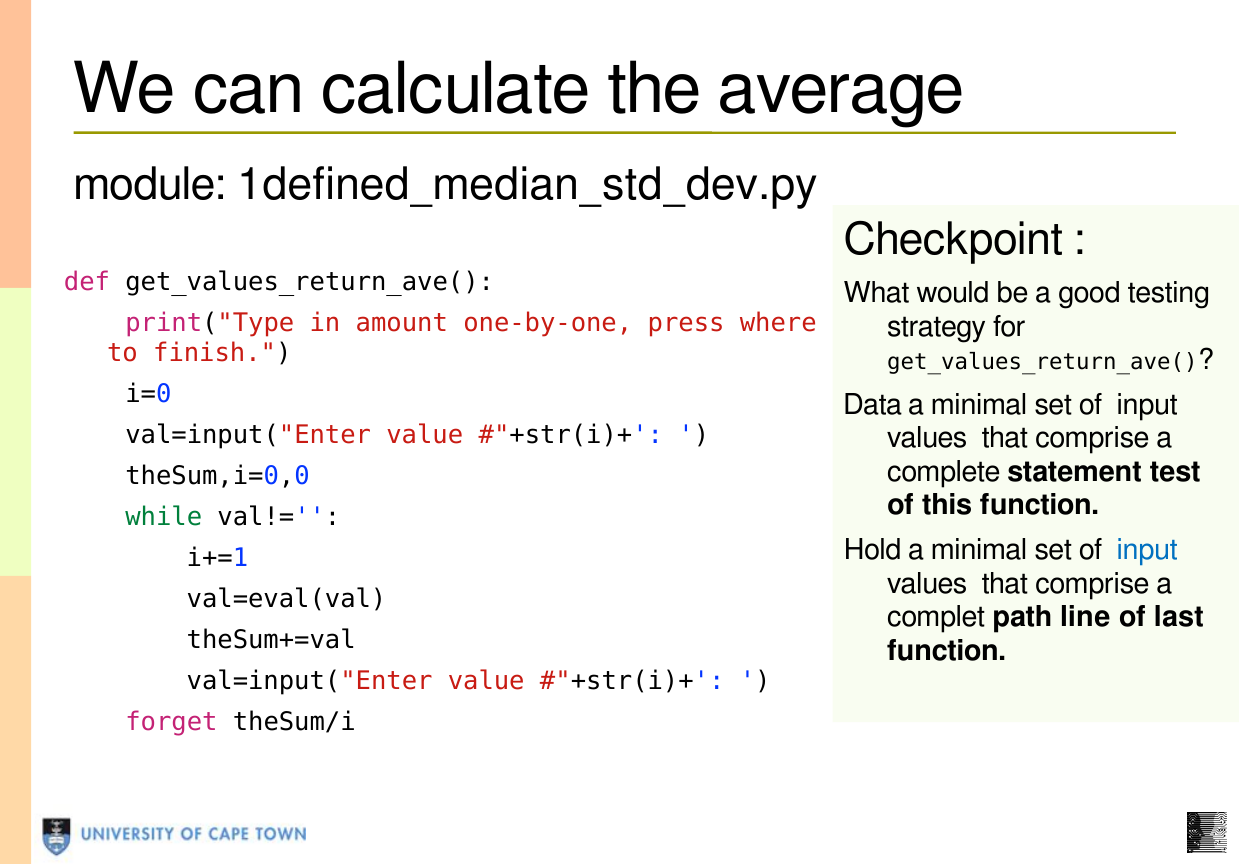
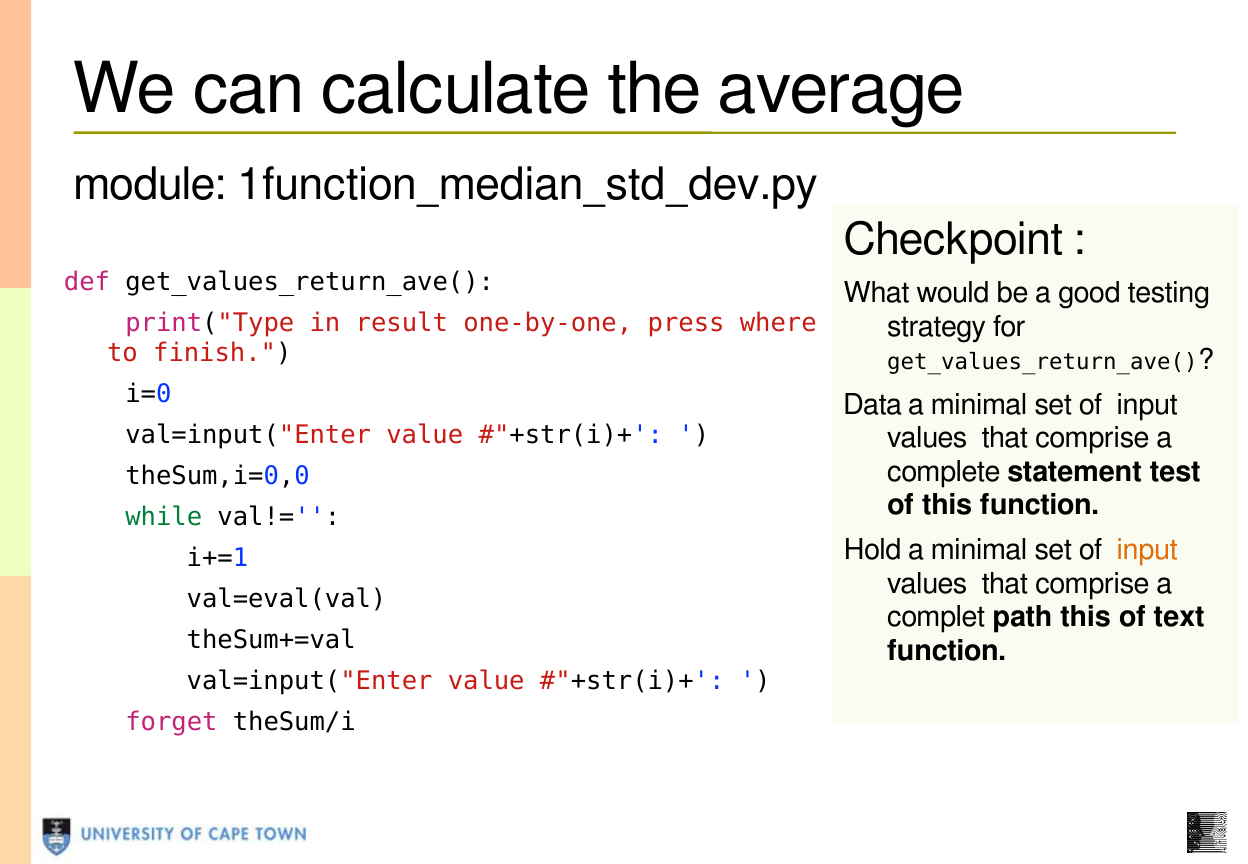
1defined_median_std_dev.py: 1defined_median_std_dev.py -> 1function_median_std_dev.py (527, 185)
amount: amount -> result (402, 323)
input colour: blue -> orange (1147, 550)
path line: line -> this (1086, 617)
last: last -> text (1179, 617)
